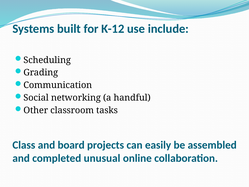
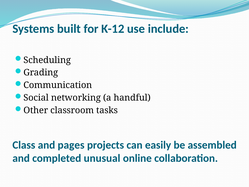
board: board -> pages (71, 145)
